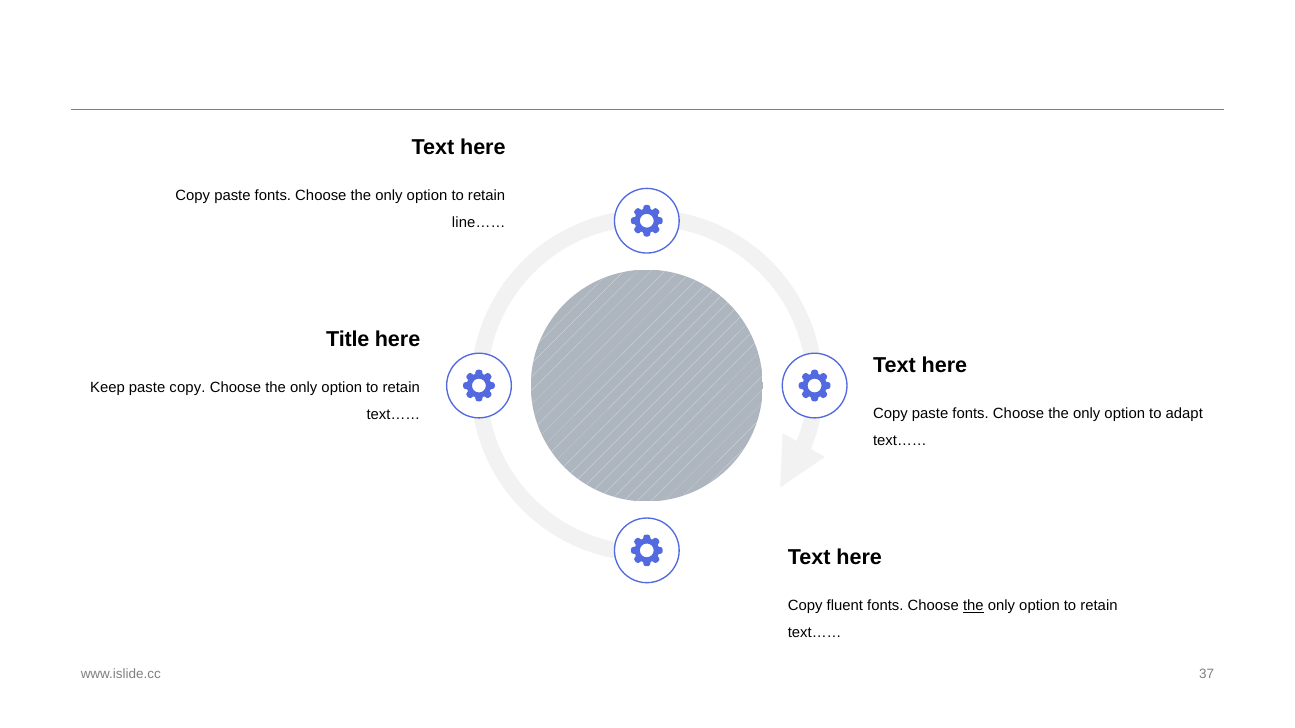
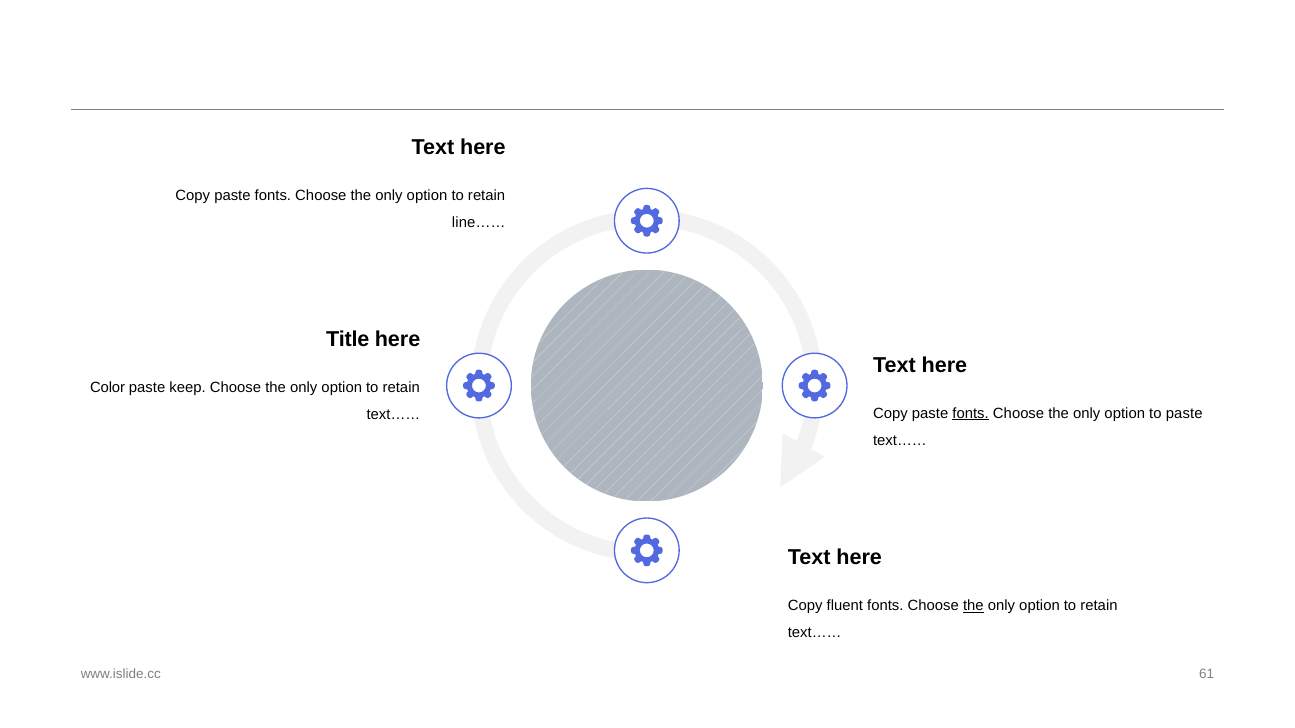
Keep: Keep -> Color (108, 388)
paste copy: copy -> keep (188, 388)
fonts underline: none -> present (971, 414)
to adapt: adapt -> paste (1184, 414)
37: 37 -> 61 (1207, 675)
